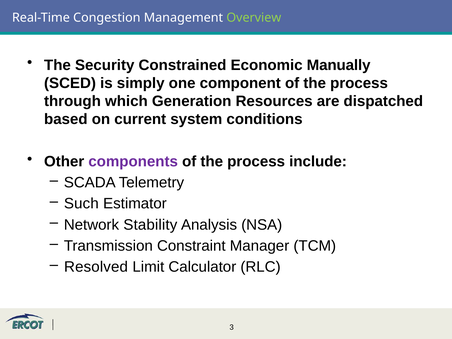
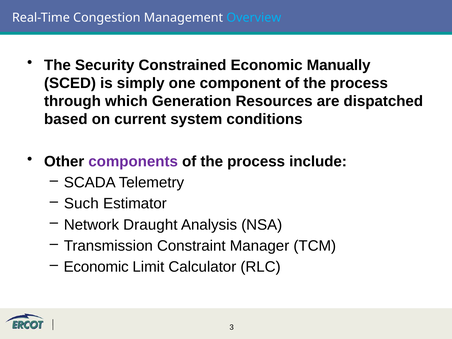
Overview colour: light green -> light blue (254, 18)
Stability: Stability -> Draught (150, 225)
Resolved: Resolved -> Economic (96, 267)
